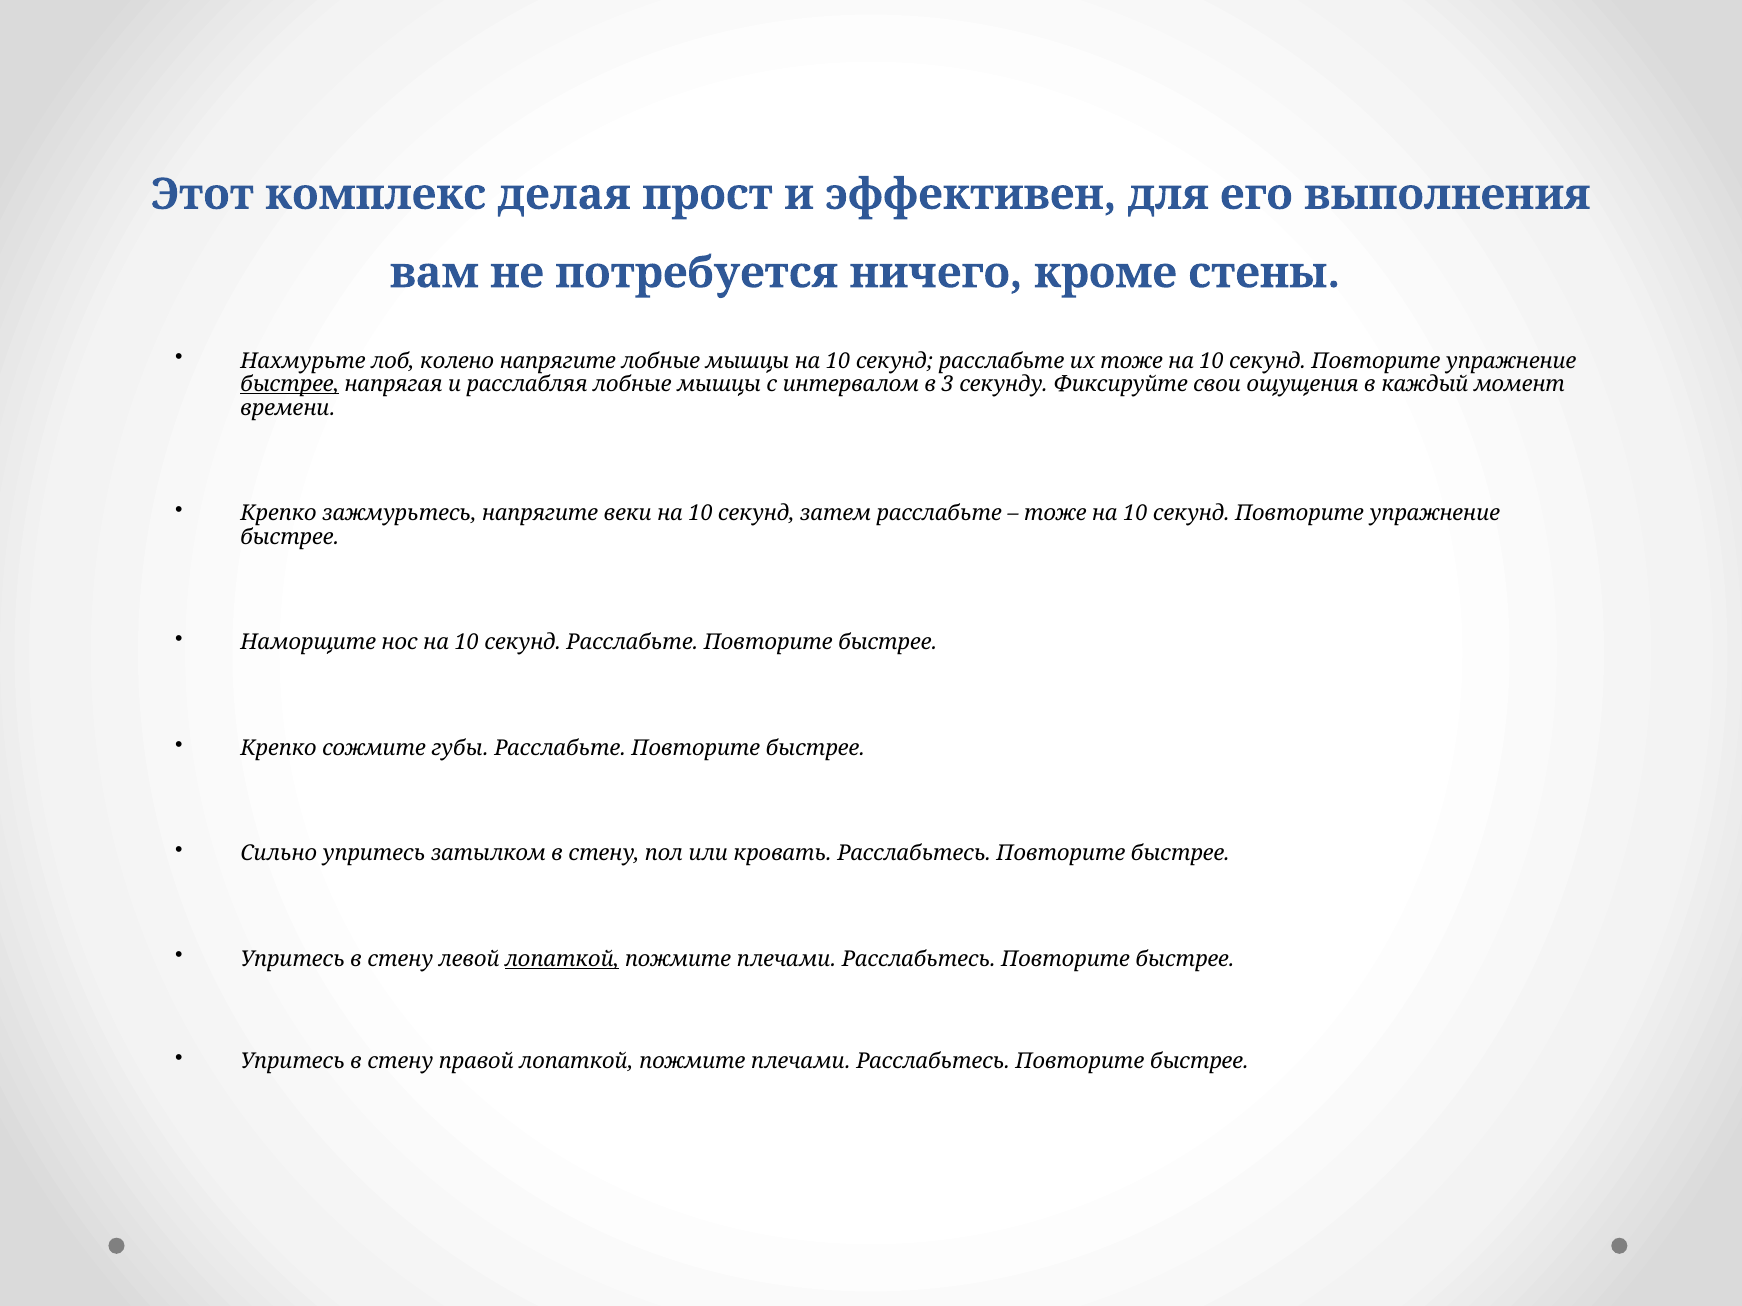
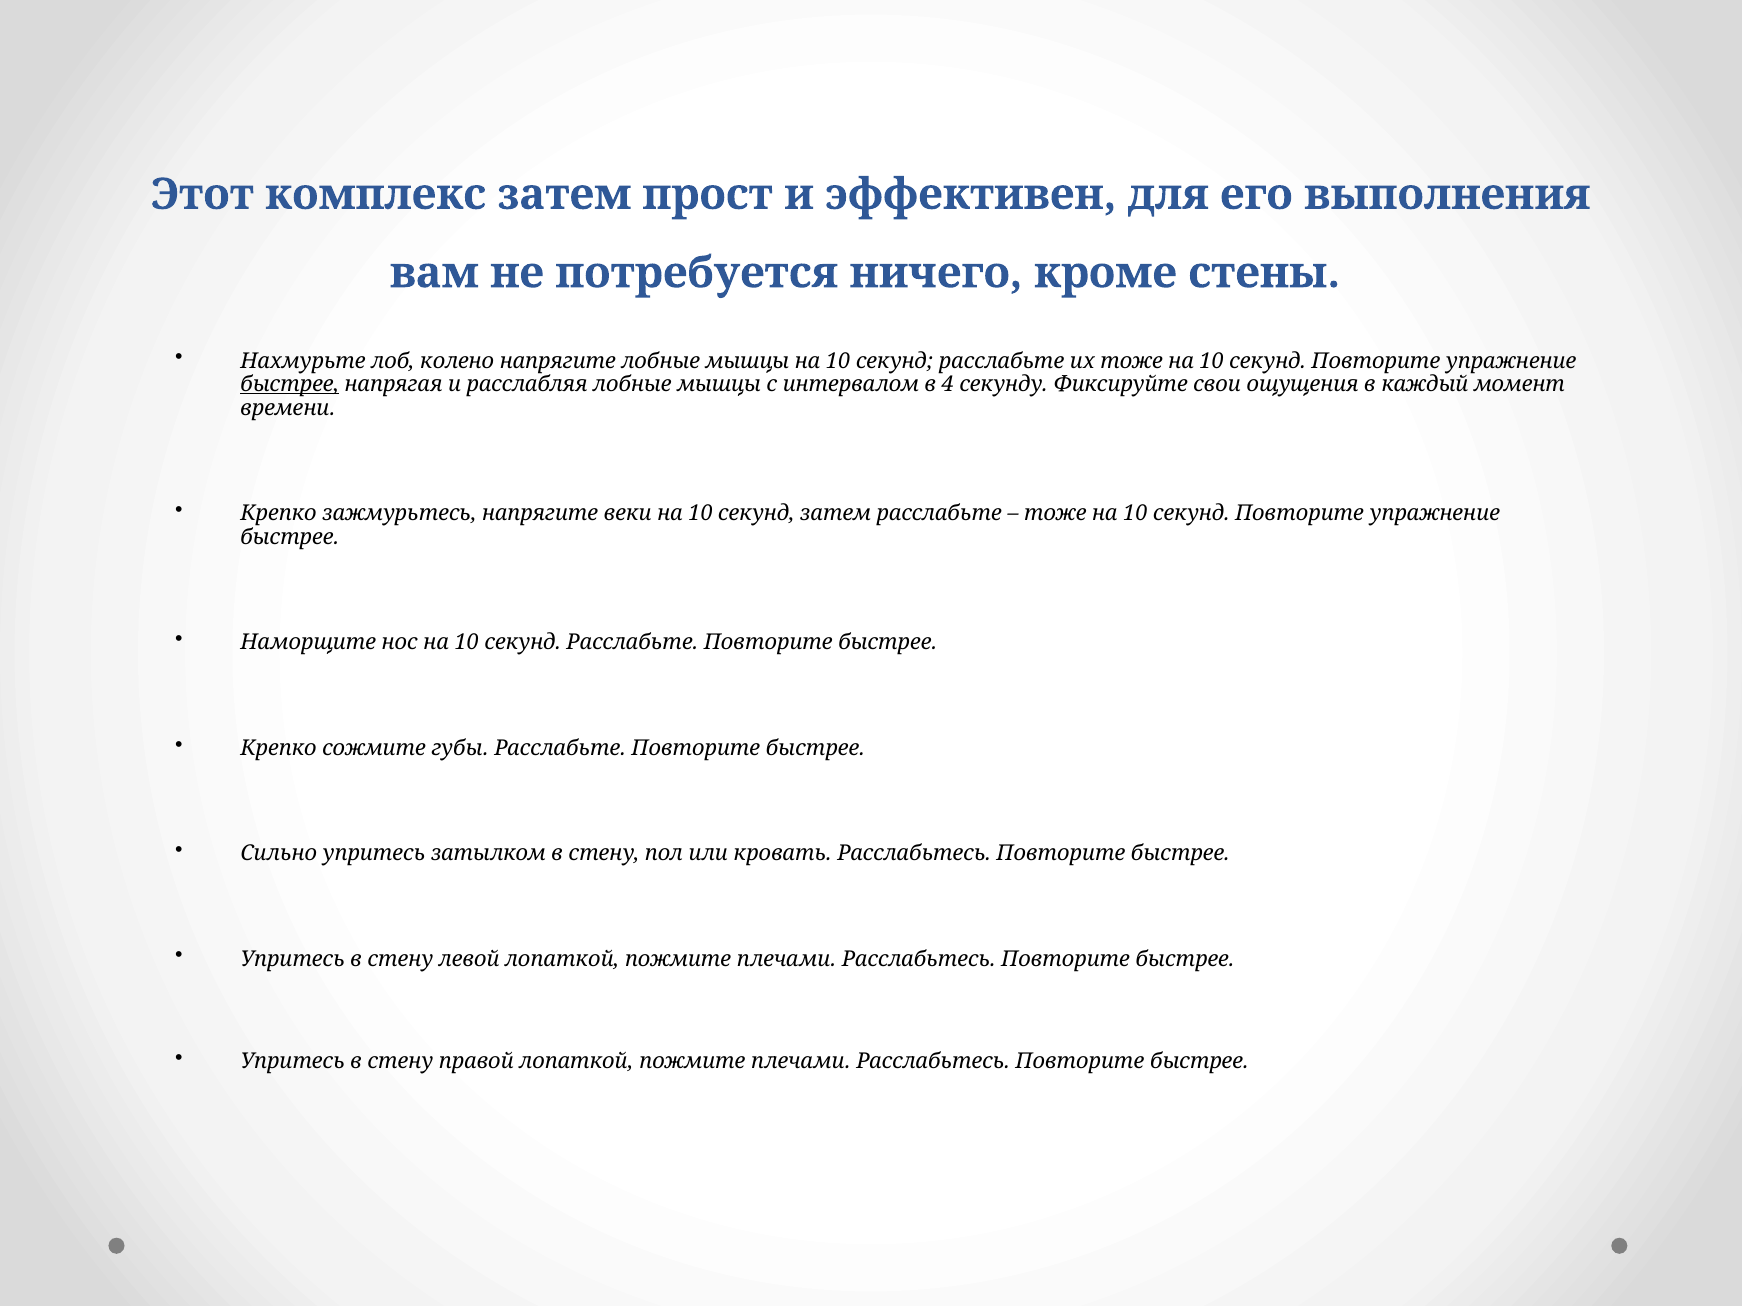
комплекс делая: делая -> затем (564, 195)
3: 3 -> 4 (948, 385)
лопаткой underline: present -> none (562, 959)
